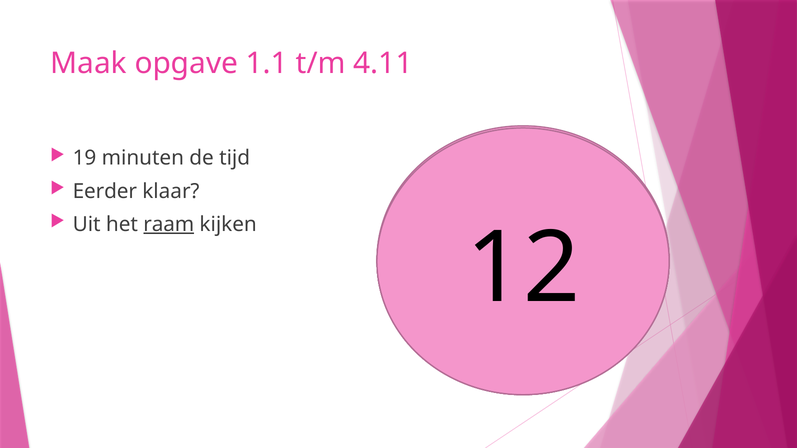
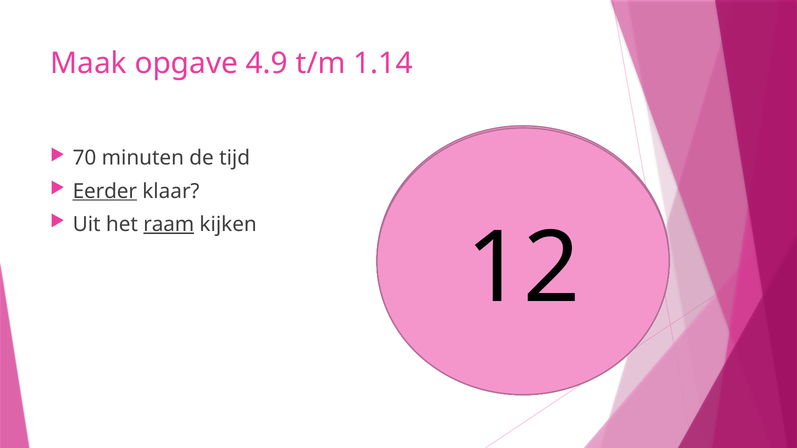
1.1: 1.1 -> 4.9 (267, 64)
4.11: 4.11 -> 1.14 (383, 64)
19: 19 -> 70 (85, 158)
Eerder underline: none -> present (105, 191)
